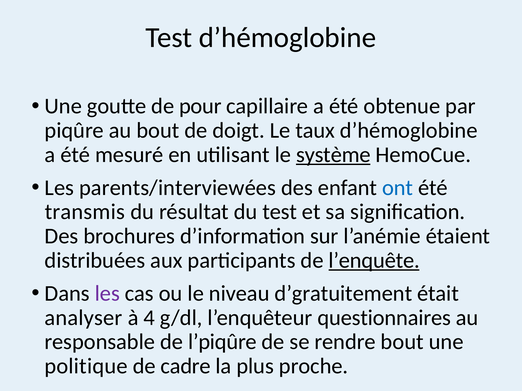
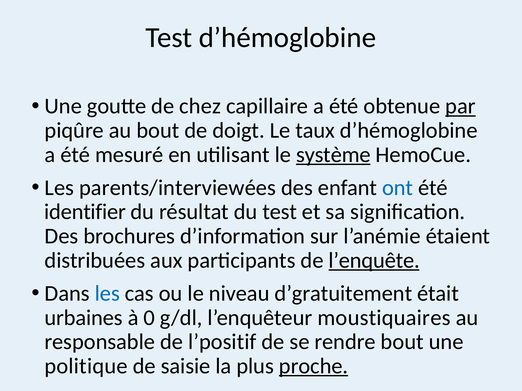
pour: pour -> chez (200, 106)
par underline: none -> present (461, 106)
transmis: transmis -> identifier (85, 212)
les colour: purple -> blue (107, 294)
analyser: analyser -> urbaines (84, 318)
4: 4 -> 0 (149, 318)
questionnaires: questionnaires -> moustiquaires (384, 318)
l’piqûre: l’piqûre -> l’positif (222, 342)
cadre: cadre -> saisie (186, 367)
proche underline: none -> present (314, 367)
